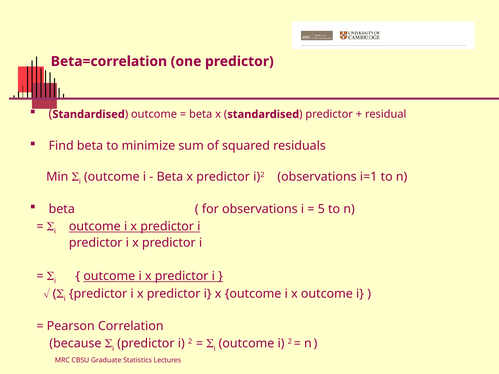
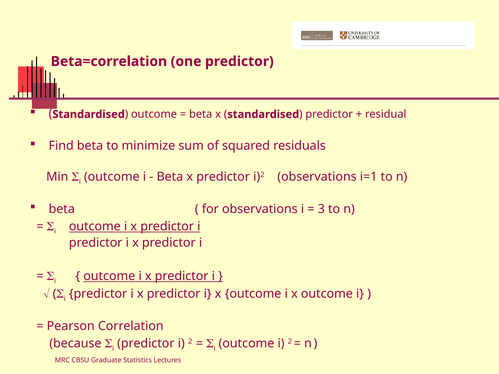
5: 5 -> 3 (321, 209)
